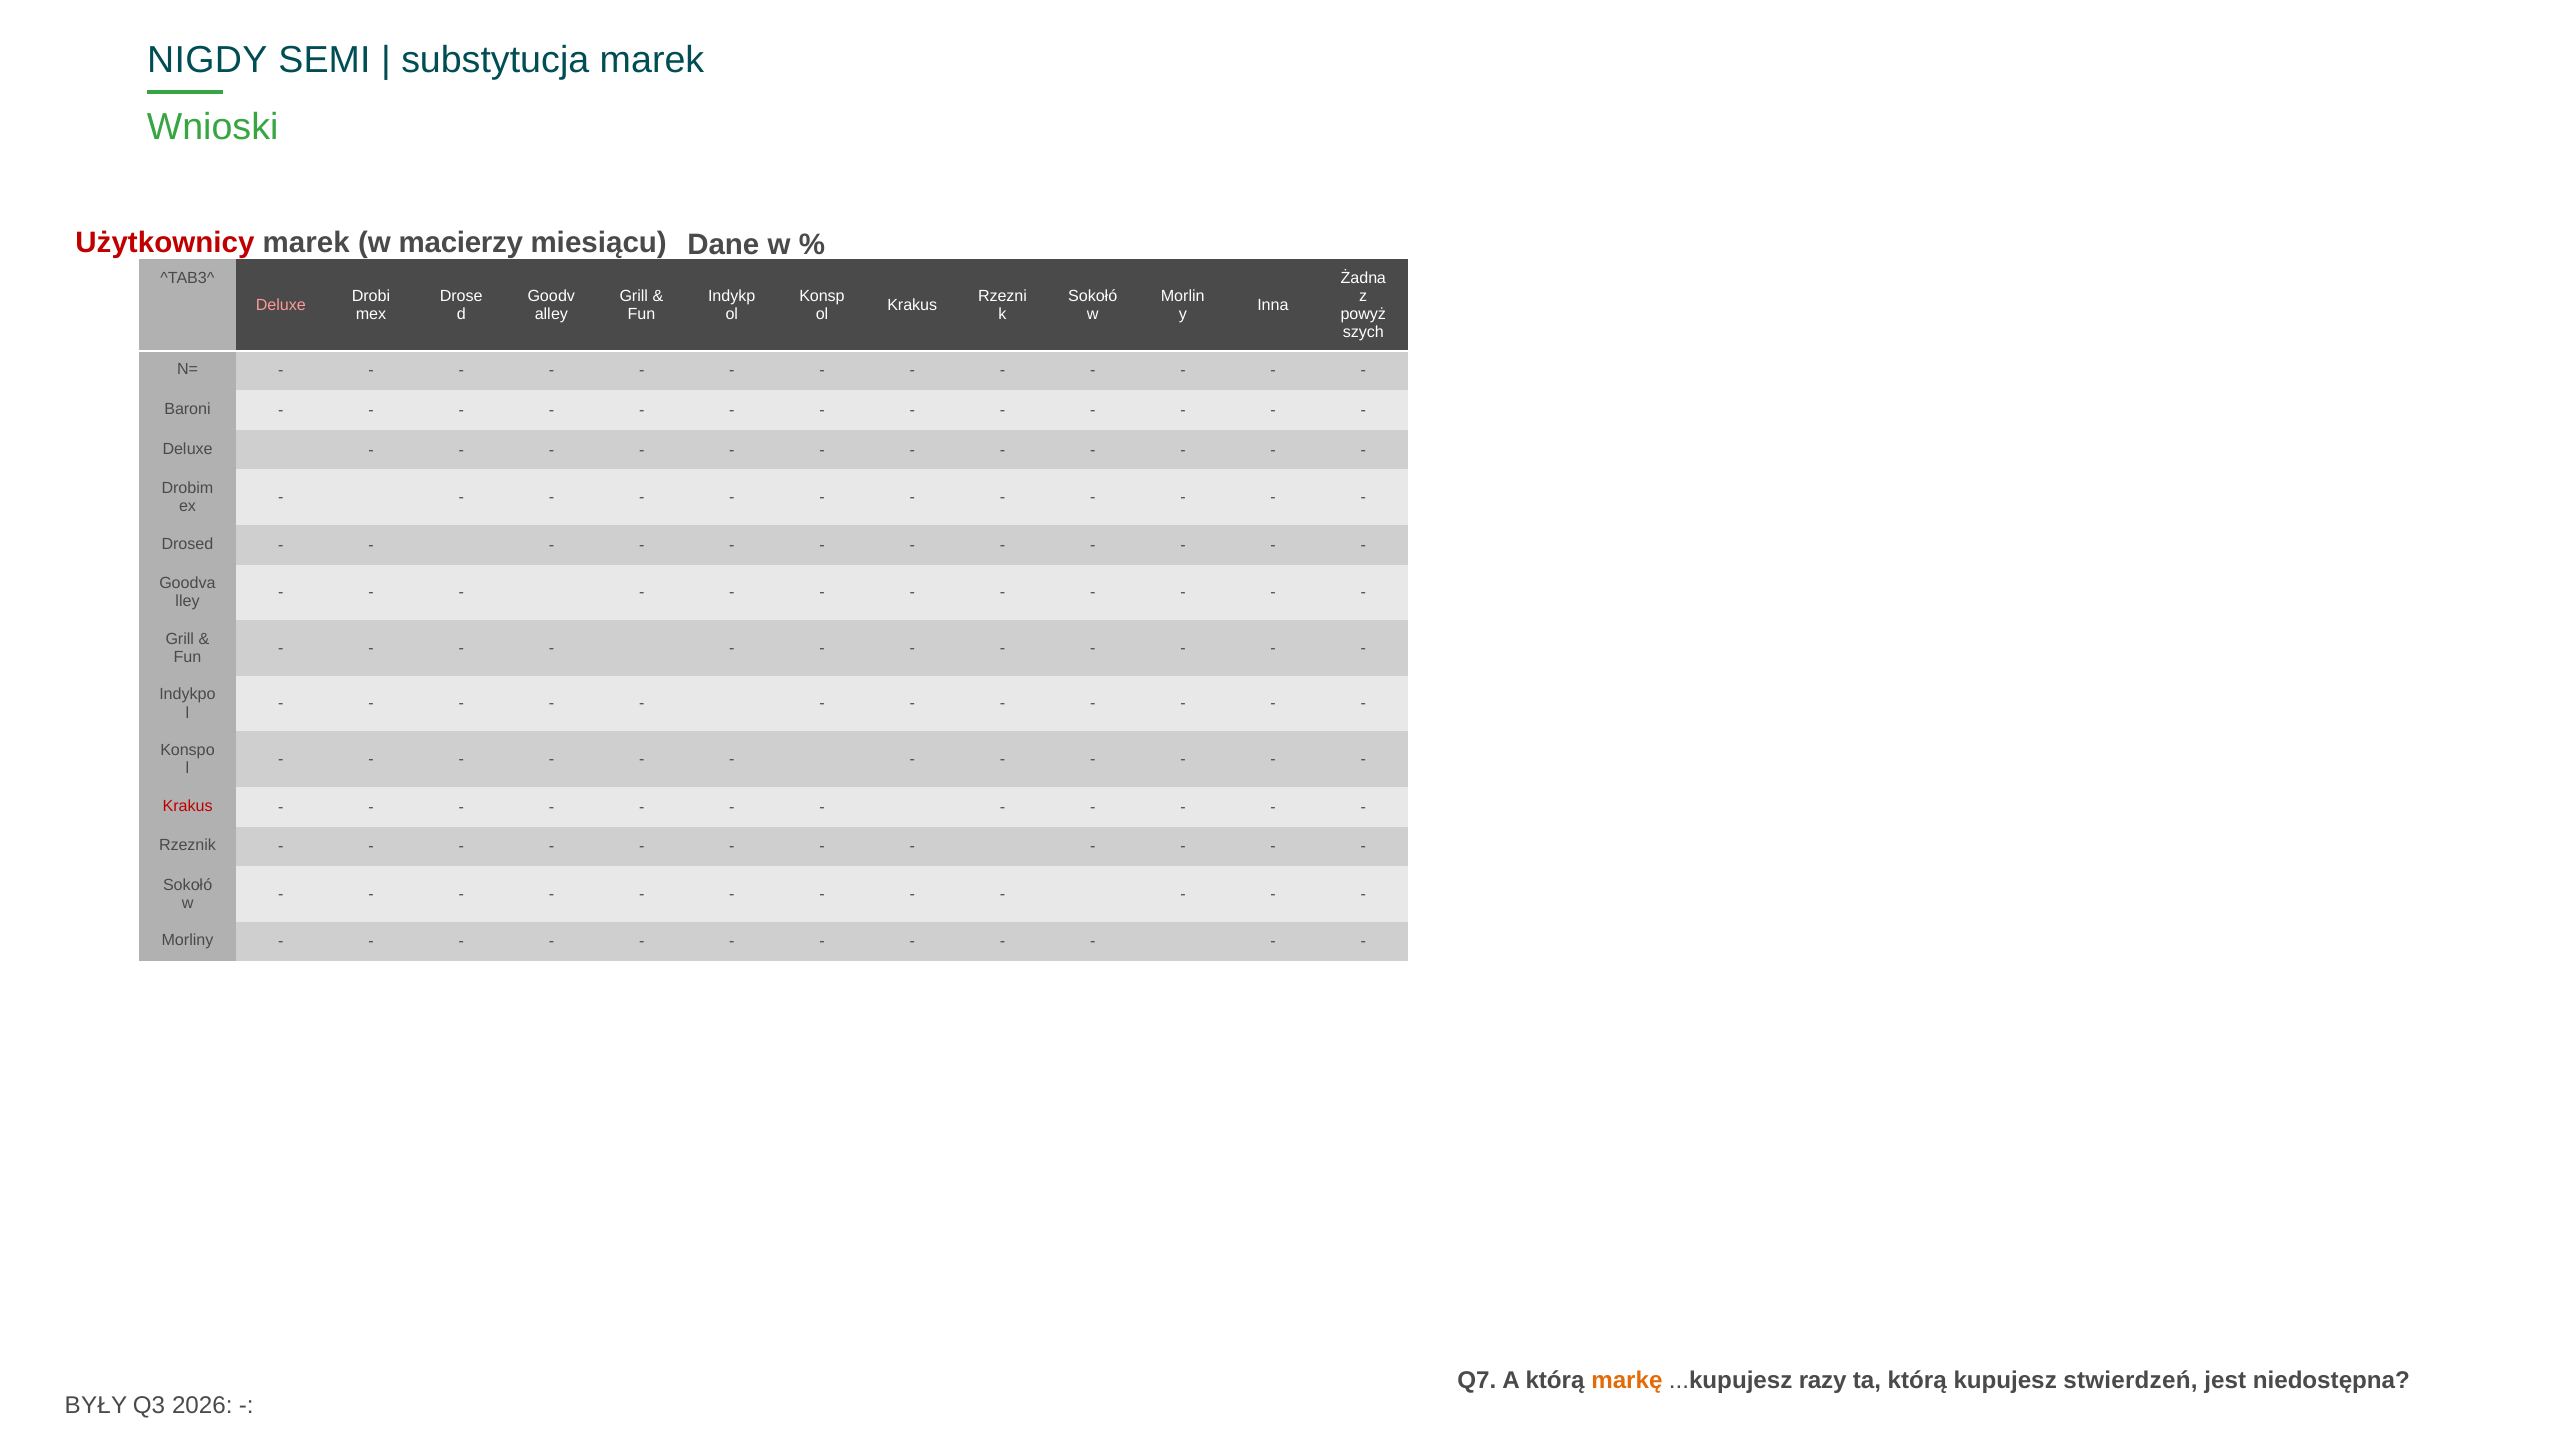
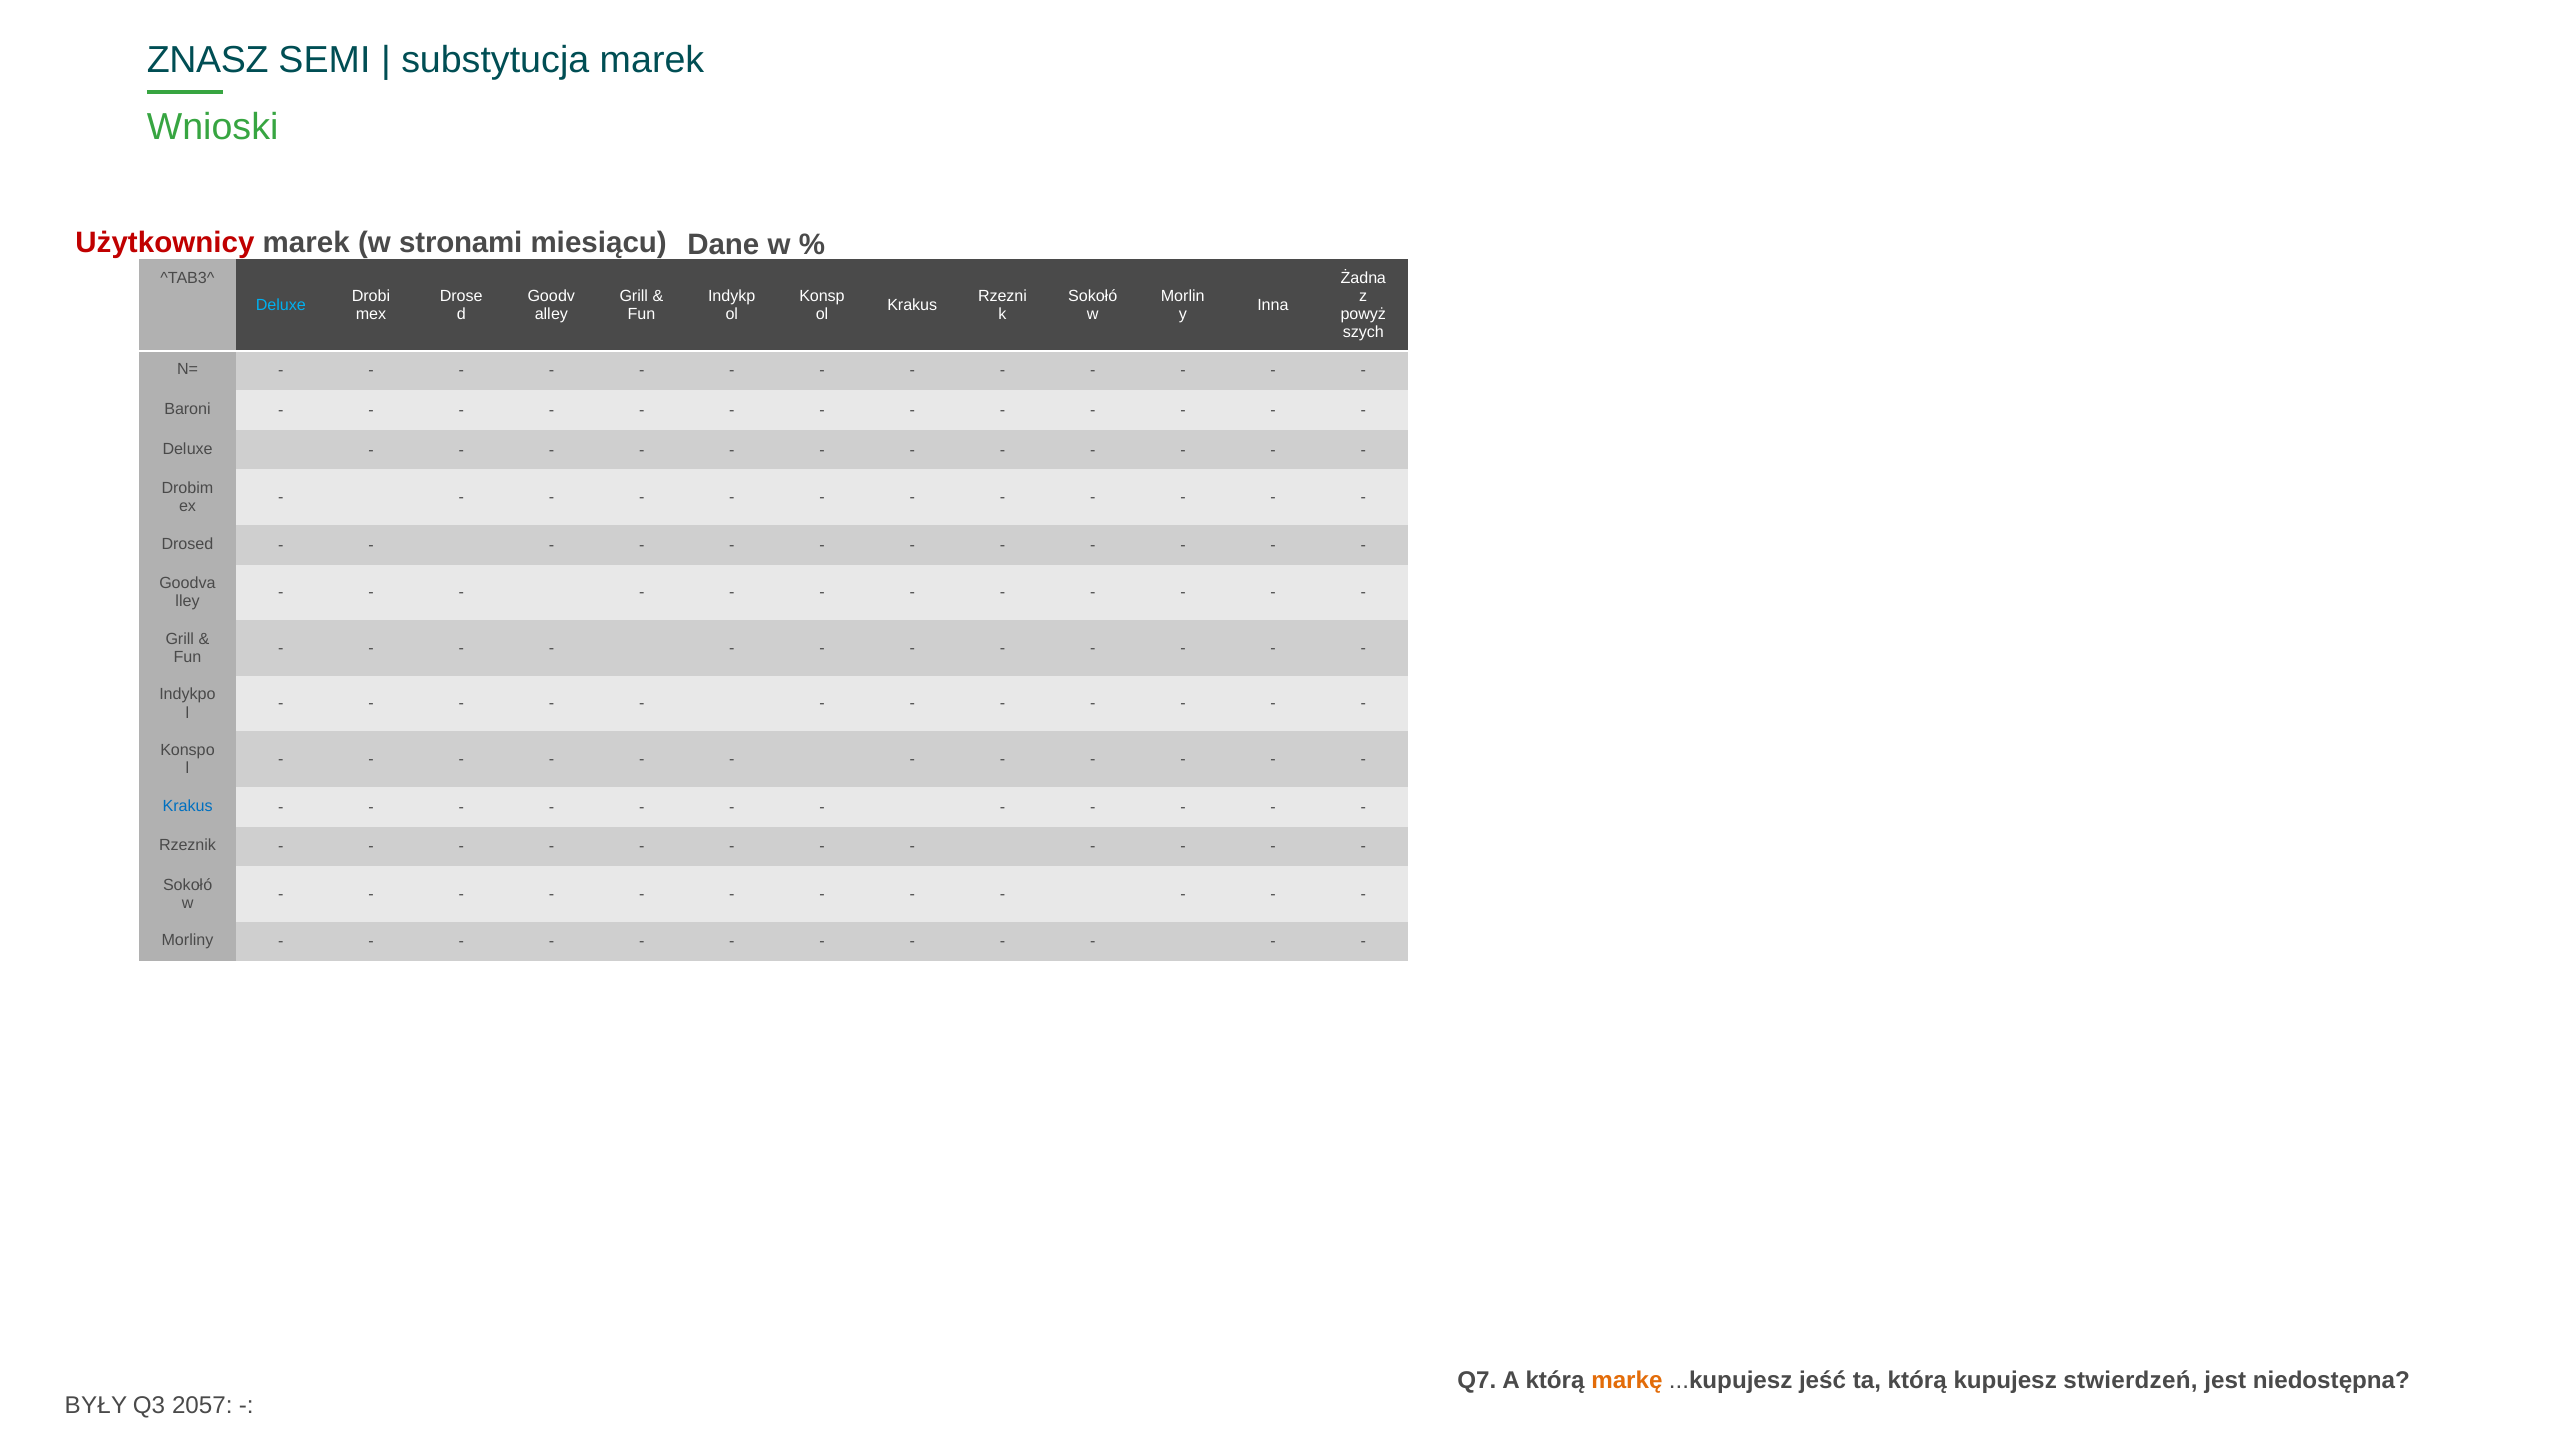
NIGDY: NIGDY -> ZNASZ (208, 60)
macierzy: macierzy -> stronami (461, 243)
Deluxe colour: pink -> light blue (281, 305)
Krakus colour: red -> blue (188, 806)
razy: razy -> jeść (1823, 1381)
2026: 2026 -> 2057 (202, 1406)
